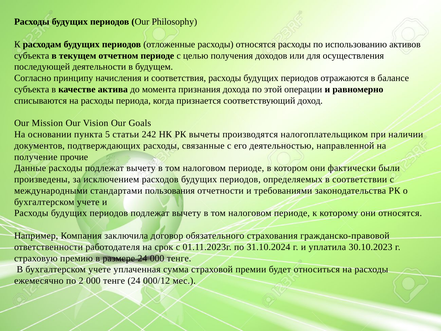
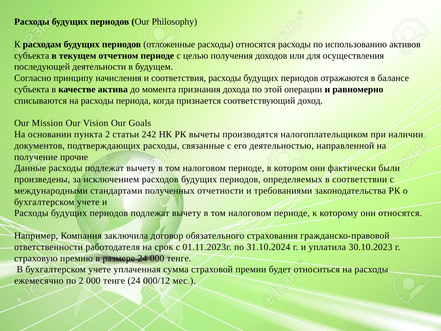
пункта 5: 5 -> 2 (108, 134)
пользования: пользования -> полученных (170, 191)
